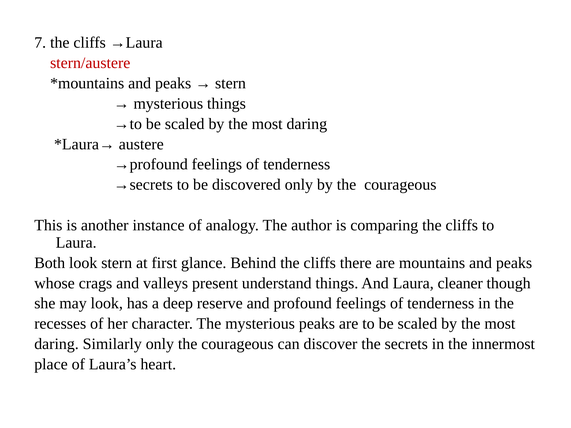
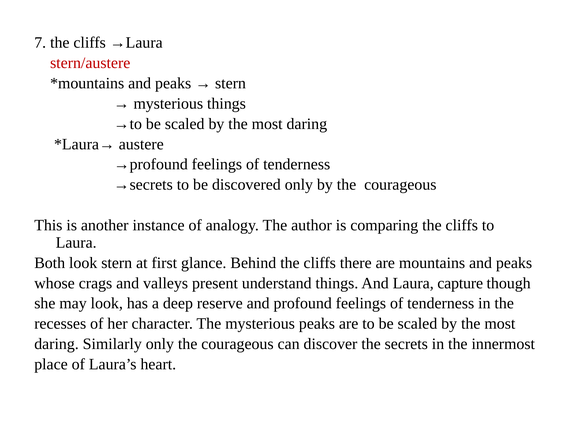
cleaner: cleaner -> capture (460, 283)
